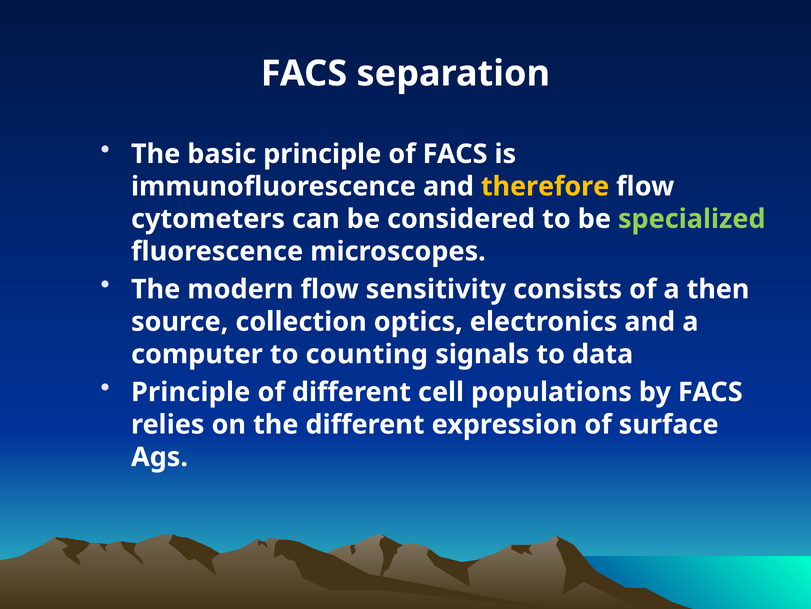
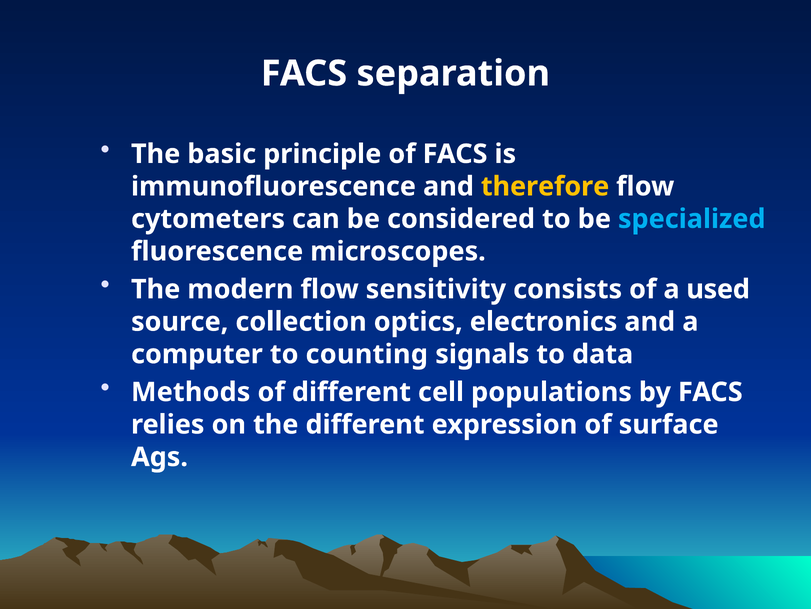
specialized colour: light green -> light blue (692, 219)
then: then -> used (718, 289)
Principle: Principle -> Methods (191, 392)
